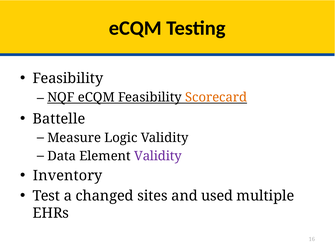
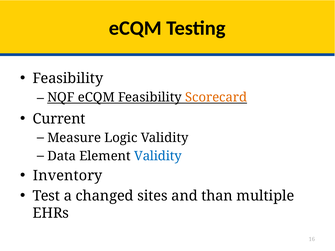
Battelle: Battelle -> Current (59, 119)
Validity colour: purple -> blue (158, 156)
used: used -> than (217, 196)
